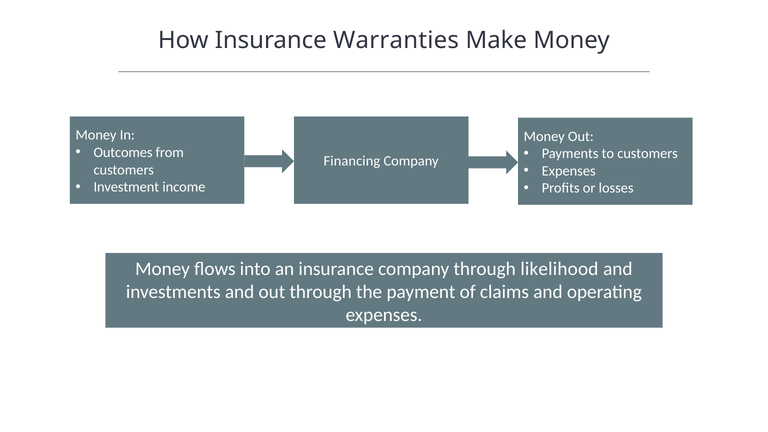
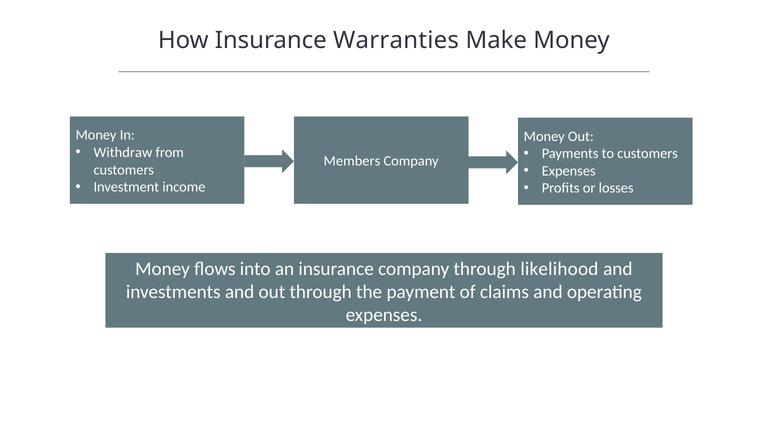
Outcomes: Outcomes -> Withdraw (123, 153)
Financing: Financing -> Members (352, 161)
